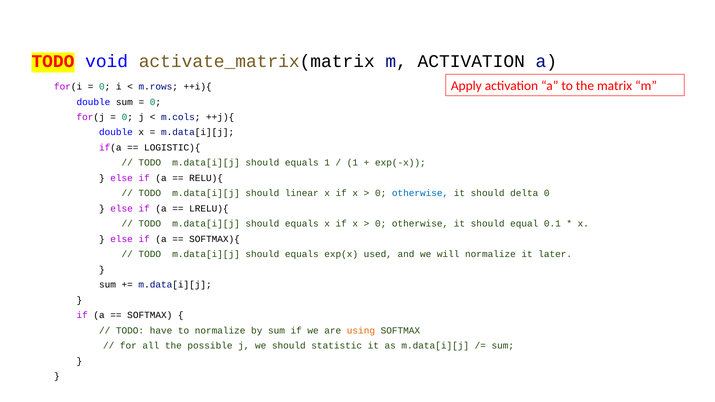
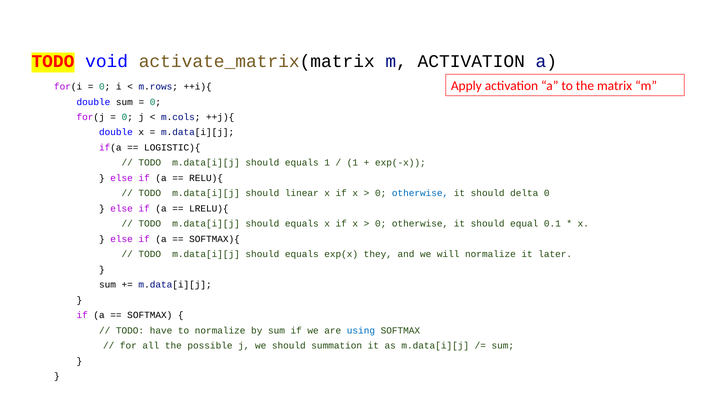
used: used -> they (378, 254)
using colour: orange -> blue (361, 331)
statistic: statistic -> summation (337, 346)
